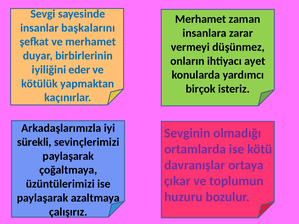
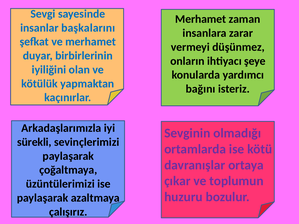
ayet: ayet -> şeye (255, 61)
eder: eder -> olan (79, 70)
birçok: birçok -> bağını (201, 89)
